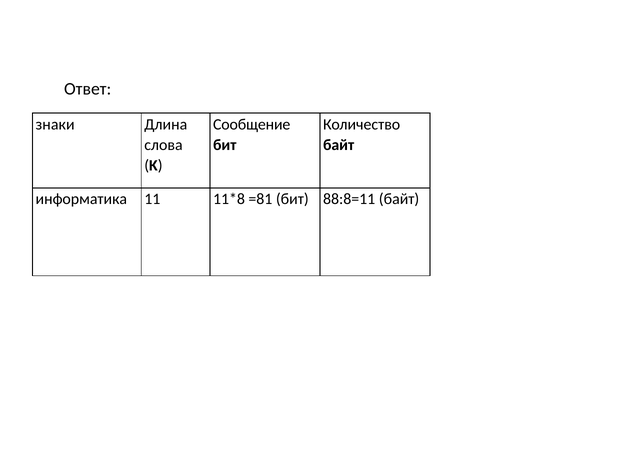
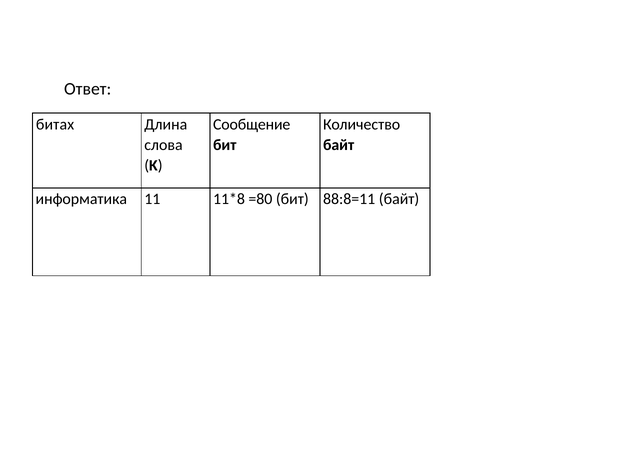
знаки: знаки -> битах (55, 124)
=81: =81 -> =80 (260, 199)
